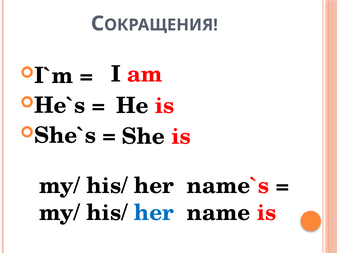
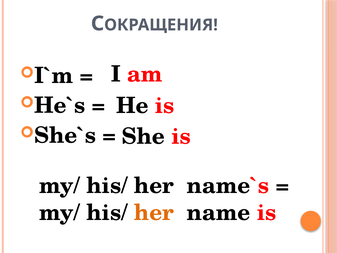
her colour: blue -> orange (154, 212)
